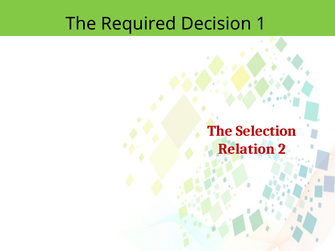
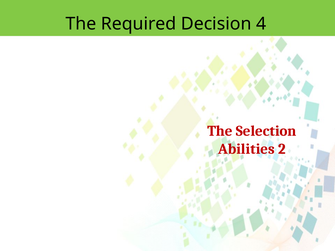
1: 1 -> 4 (261, 24)
Relation: Relation -> Abilities (246, 149)
